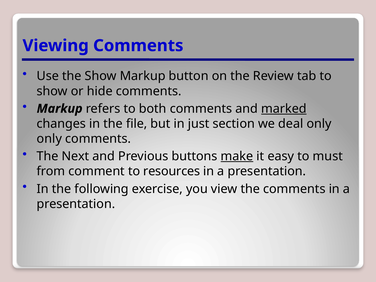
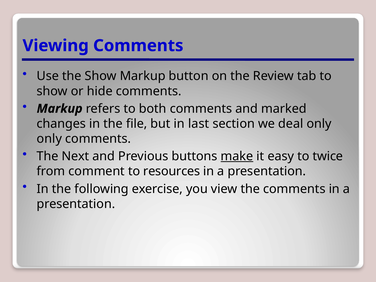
marked underline: present -> none (284, 109)
just: just -> last (199, 124)
must: must -> twice (328, 156)
